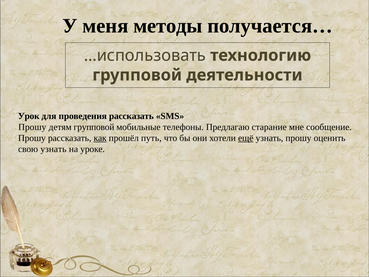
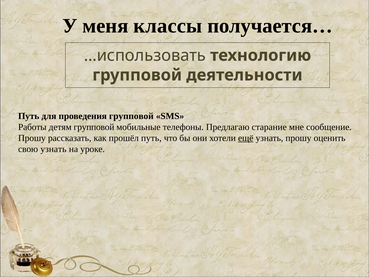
методы: методы -> классы (168, 26)
Урок: Урок -> Путь (29, 116)
проведения рассказать: рассказать -> групповой (131, 116)
Прошу: Прошу -> Работы (32, 127)
как underline: present -> none (100, 138)
